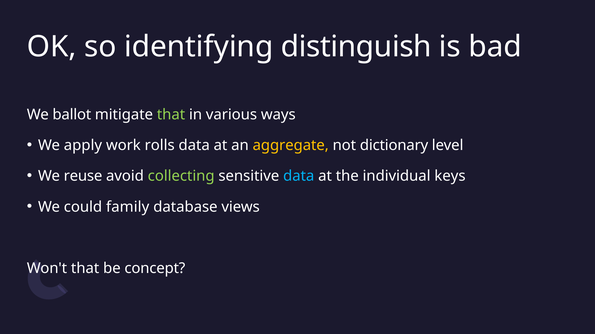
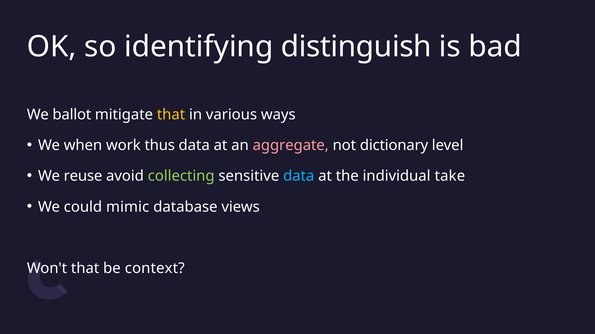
that colour: light green -> yellow (171, 115)
apply: apply -> when (83, 146)
rolls: rolls -> thus (160, 146)
aggregate colour: yellow -> pink (291, 146)
keys: keys -> take (450, 176)
family: family -> mimic (128, 207)
concept: concept -> context (155, 269)
